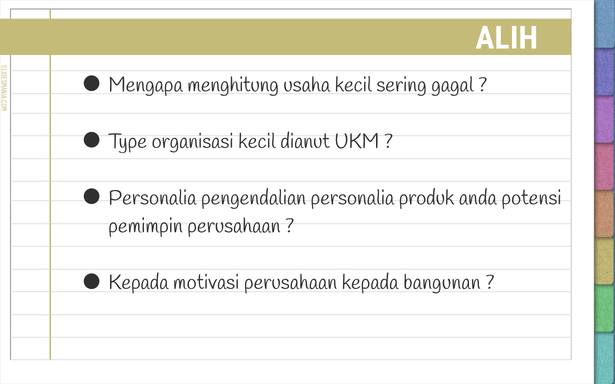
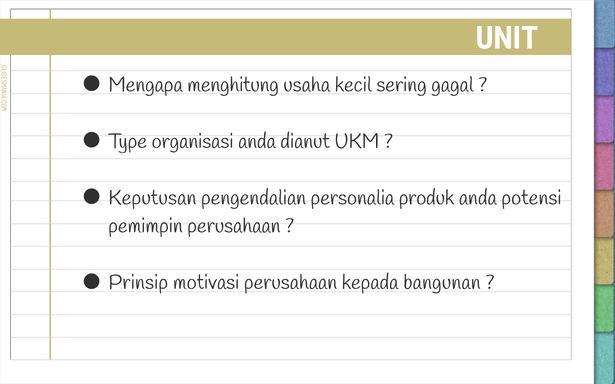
ALIH: ALIH -> UNIT (507, 38)
organisasi kecil: kecil -> anda (257, 142)
Personalia: Personalia -> Keputusan (152, 198)
Kepada: Kepada -> Prinsip (138, 283)
